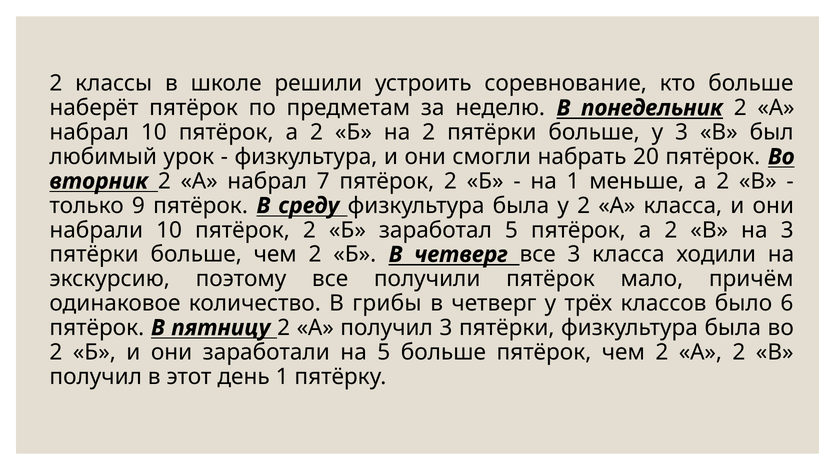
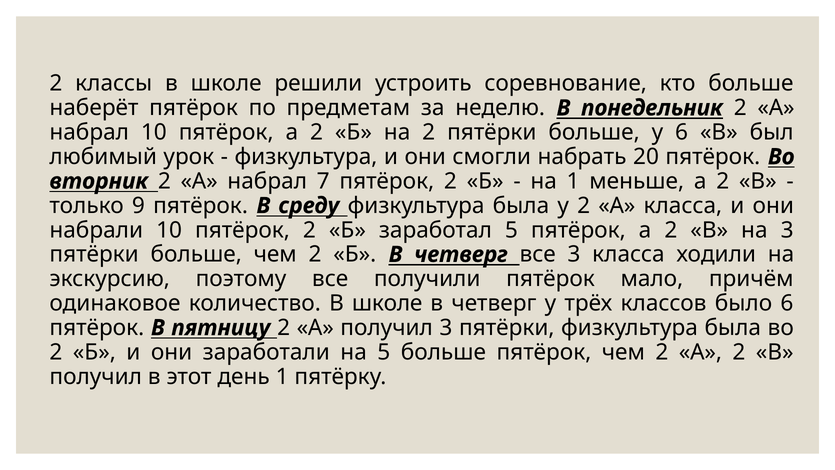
у 3: 3 -> 6 (682, 132)
количество В грибы: грибы -> школе (387, 303)
